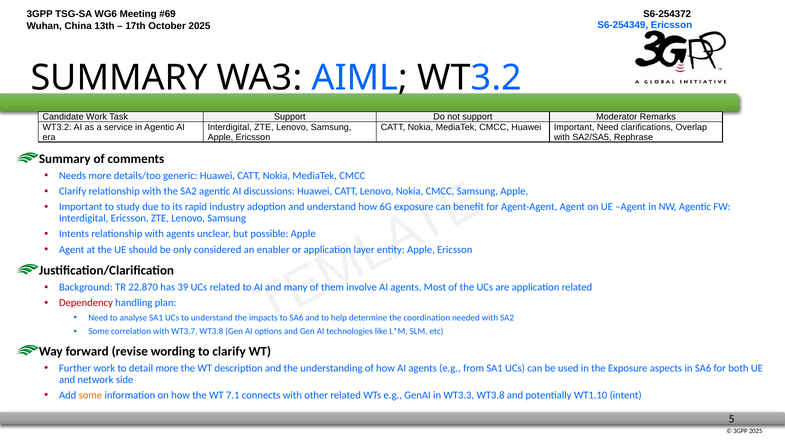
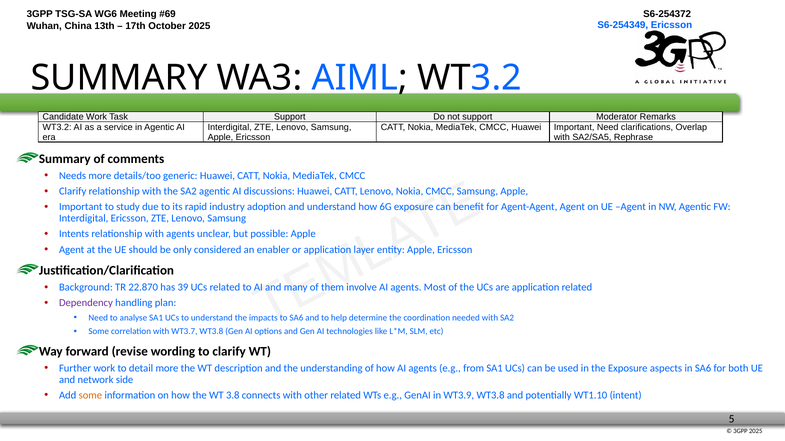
Dependency colour: red -> purple (86, 303)
7.1: 7.1 -> 3.8 (233, 396)
WT3.3: WT3.3 -> WT3.9 (459, 396)
